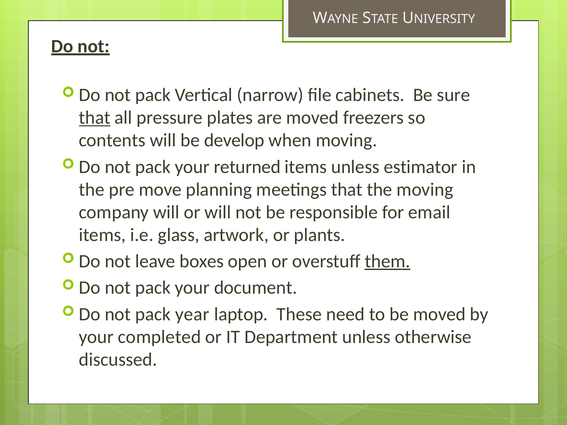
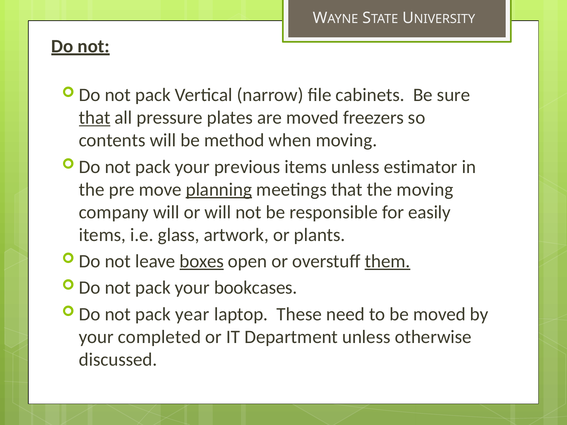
develop: develop -> method (234, 140)
returned: returned -> previous (247, 167)
planning underline: none -> present (219, 190)
email: email -> easily (429, 212)
boxes underline: none -> present (202, 261)
document: document -> bookcases (256, 288)
